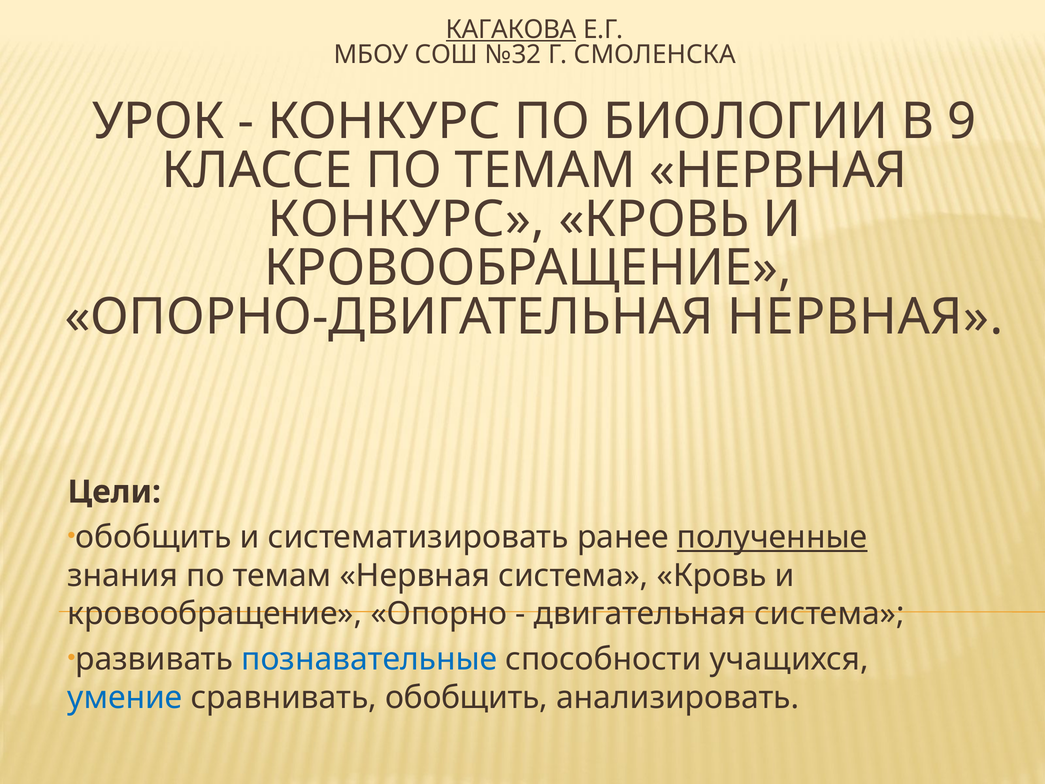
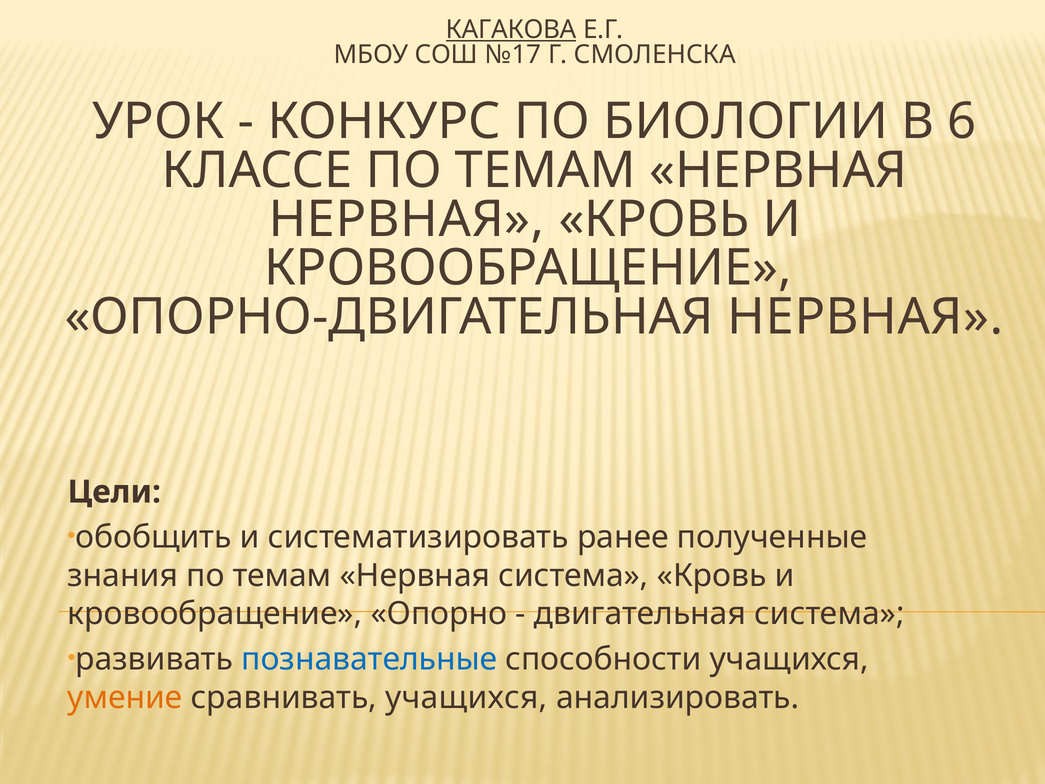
№32: №32 -> №17 (513, 54)
9: 9 -> 6 (962, 122)
КОНКУРС: КОНКУРС -> НЕРВНАЯ (406, 219)
полученные underline: present -> none (772, 537)
умение colour: blue -> orange (125, 697)
сравнивать обобщить: обобщить -> учащихся (466, 697)
